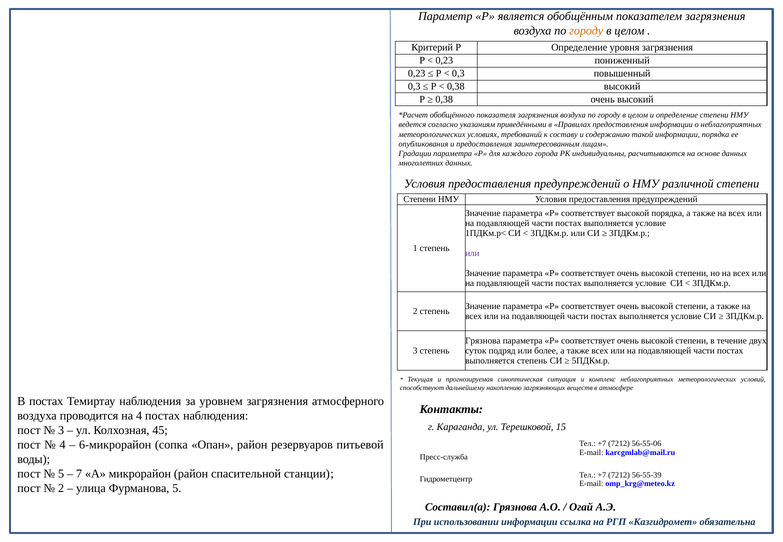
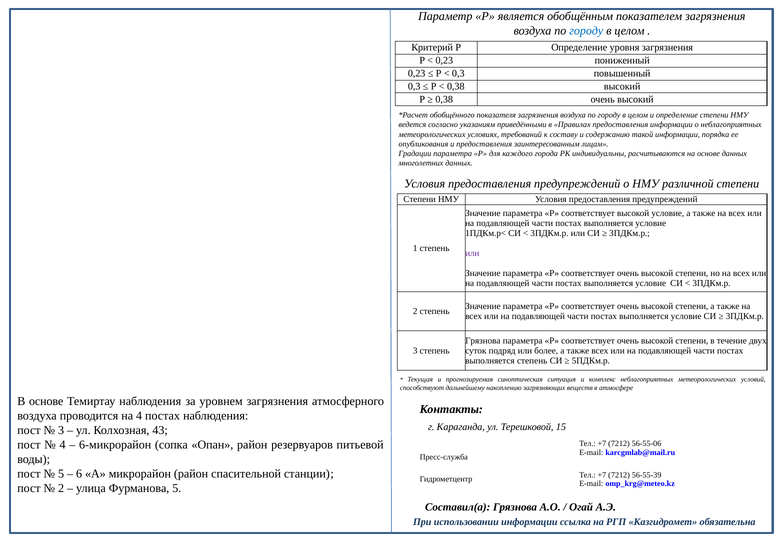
городу colour: orange -> blue (586, 31)
высокой порядка: порядка -> условие (668, 213)
В постах: постах -> основе (46, 402)
45: 45 -> 43 (160, 430)
7: 7 -> 6 (79, 474)
